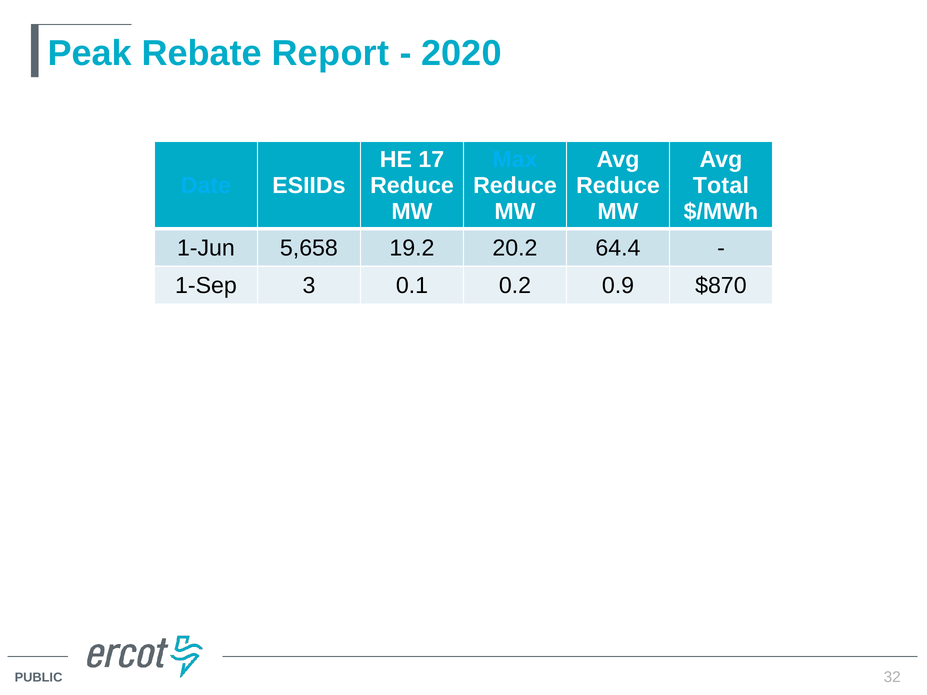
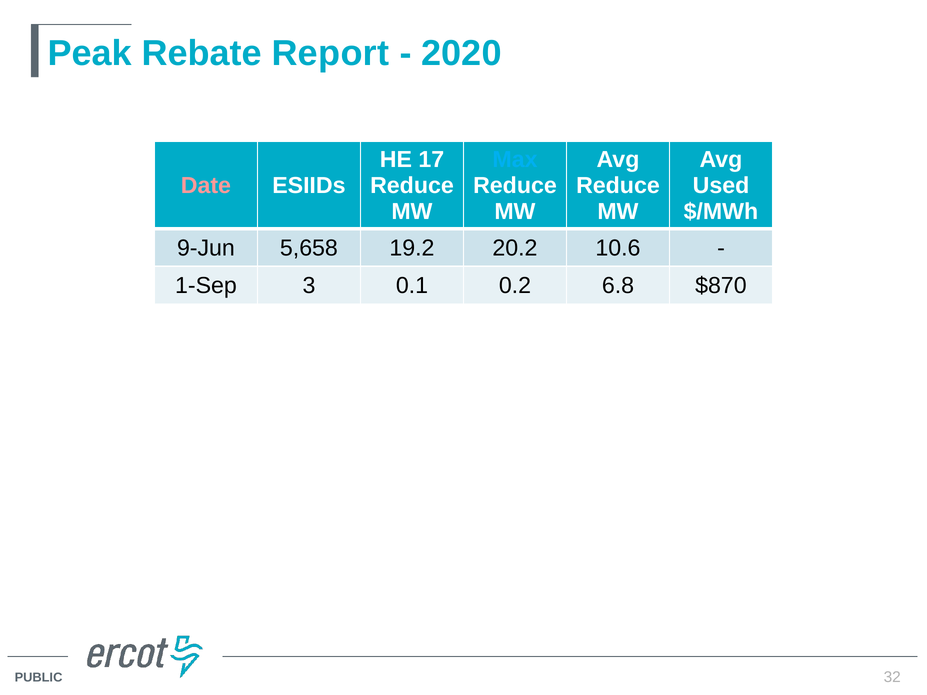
Date colour: light blue -> pink (206, 186)
Total: Total -> Used (721, 186)
1-Jun: 1-Jun -> 9-Jun (206, 248)
64.4: 64.4 -> 10.6 (618, 248)
0.9: 0.9 -> 6.8 (618, 286)
